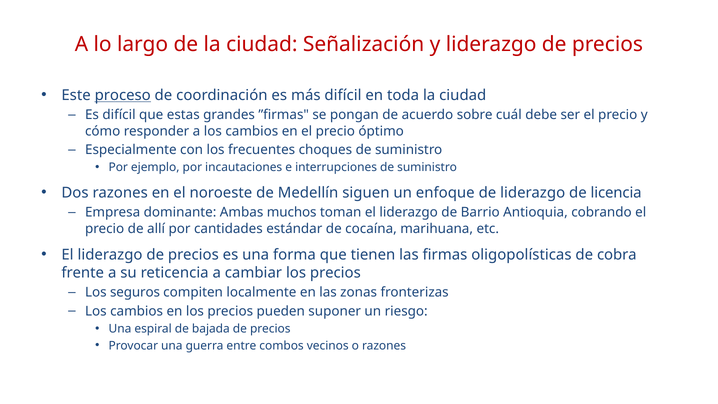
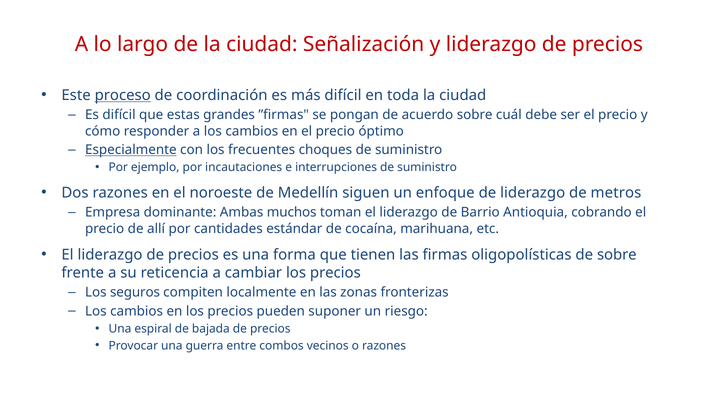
Especialmente underline: none -> present (131, 150)
licencia: licencia -> metros (616, 193)
de cobra: cobra -> sobre (617, 255)
